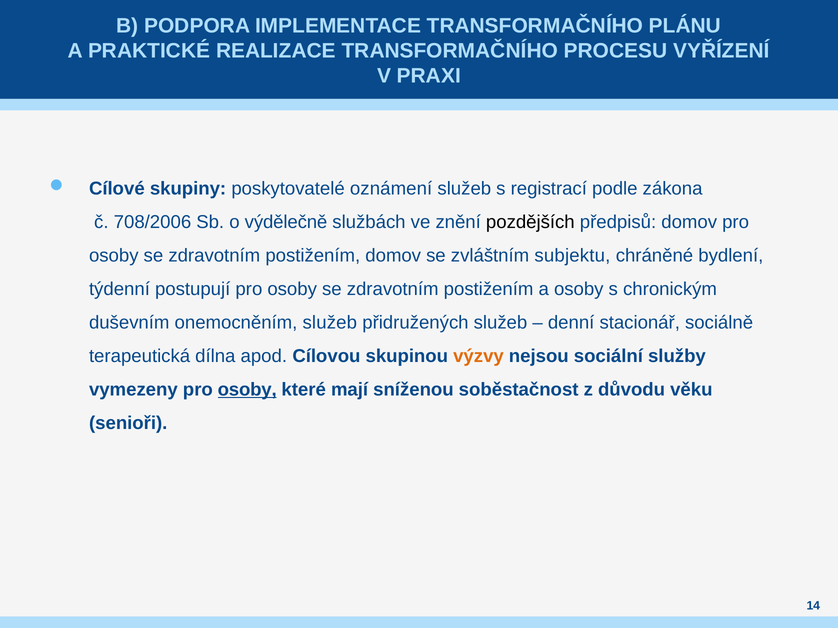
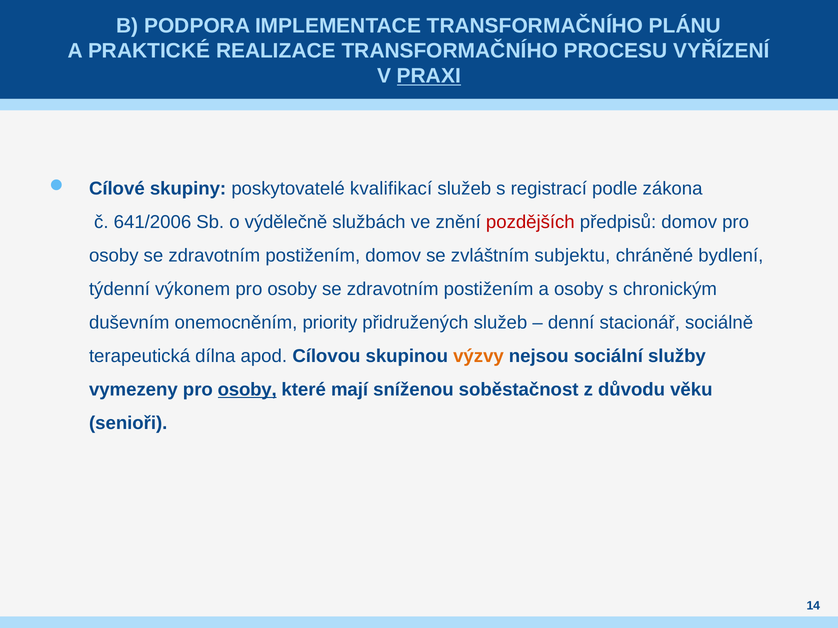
PRAXI underline: none -> present (429, 76)
oznámení: oznámení -> kvalifikací (391, 189)
708/2006: 708/2006 -> 641/2006 (152, 222)
pozdějších colour: black -> red (530, 222)
postupují: postupují -> výkonem (193, 289)
onemocněním služeb: služeb -> priority (330, 323)
